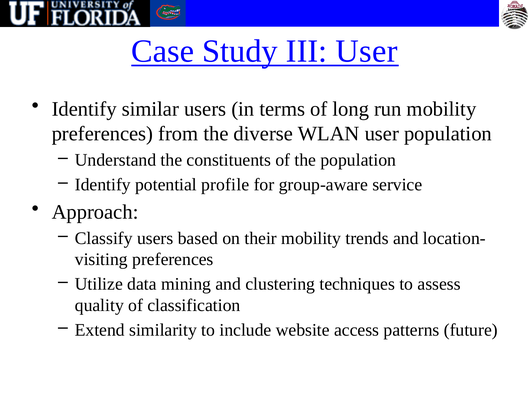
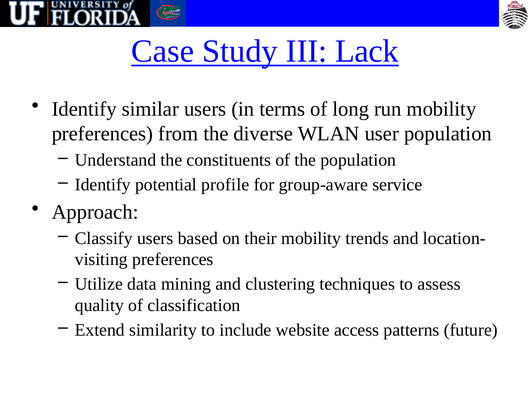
III User: User -> Lack (367, 51)
